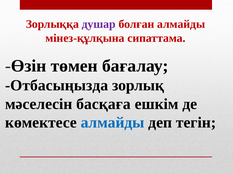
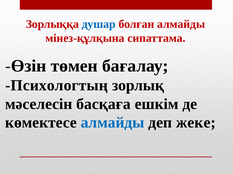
душар colour: purple -> blue (99, 24)
Отбасыңызда: Отбасыңызда -> Психологтың (57, 86)
тегін: тегін -> жеке (196, 123)
